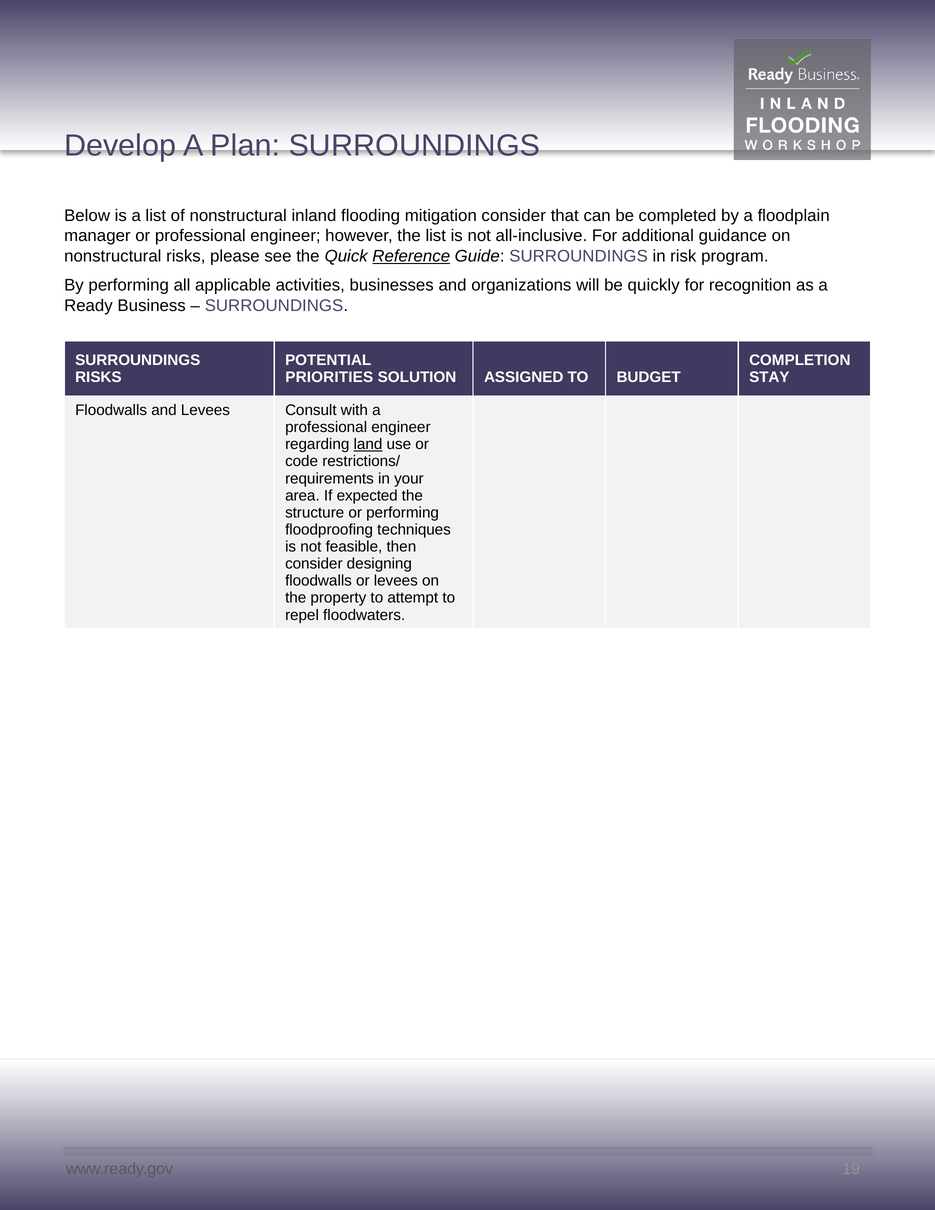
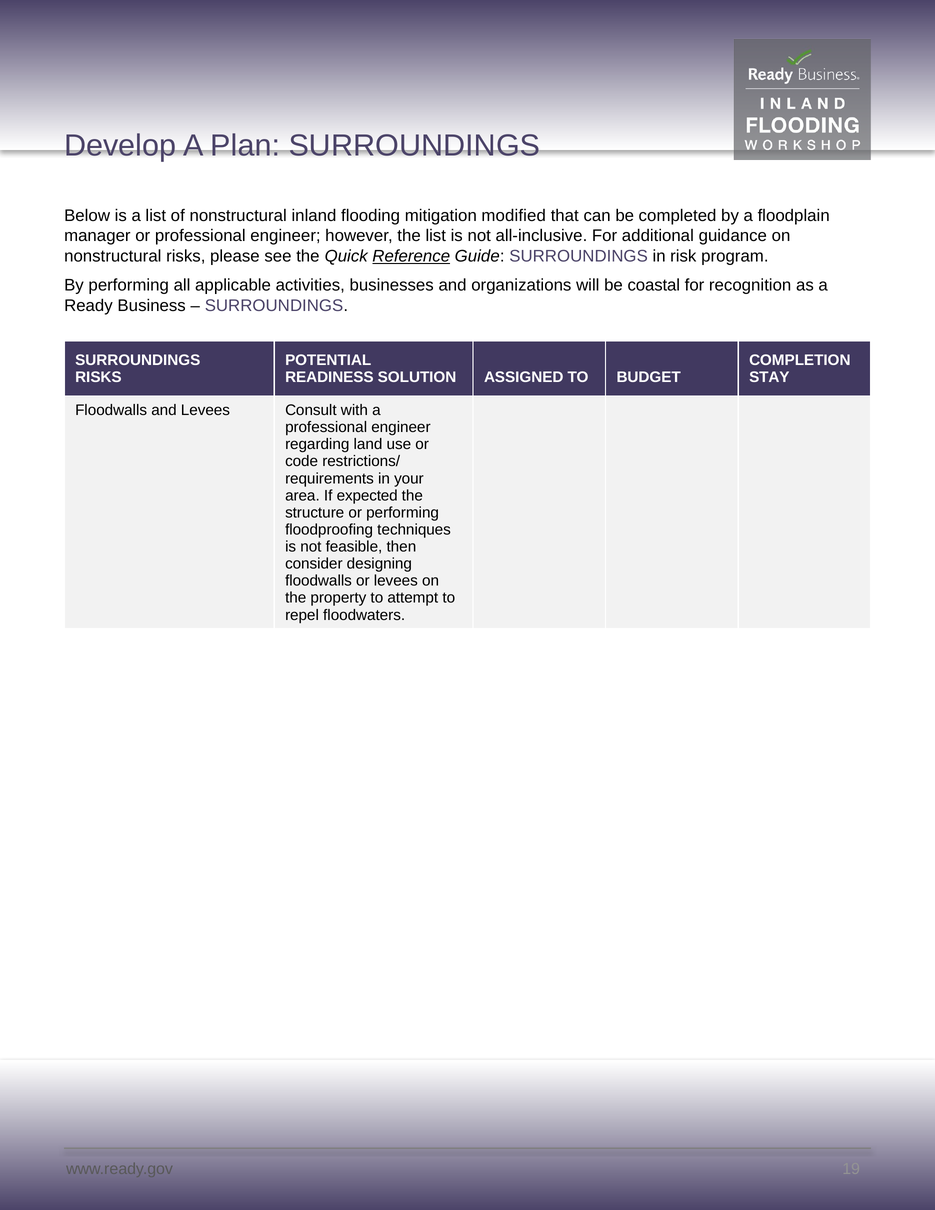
mitigation consider: consider -> modified (514, 216)
quickly: quickly -> coastal (654, 285)
PRIORITIES: PRIORITIES -> READINESS (329, 377)
land underline: present -> none (368, 444)
